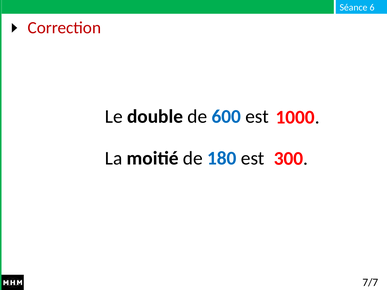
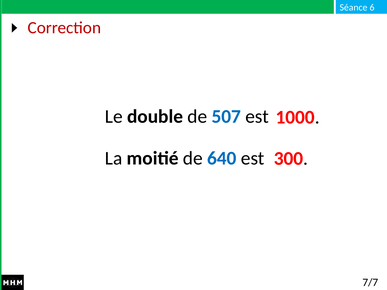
600: 600 -> 507 (226, 117)
180: 180 -> 640 (222, 158)
